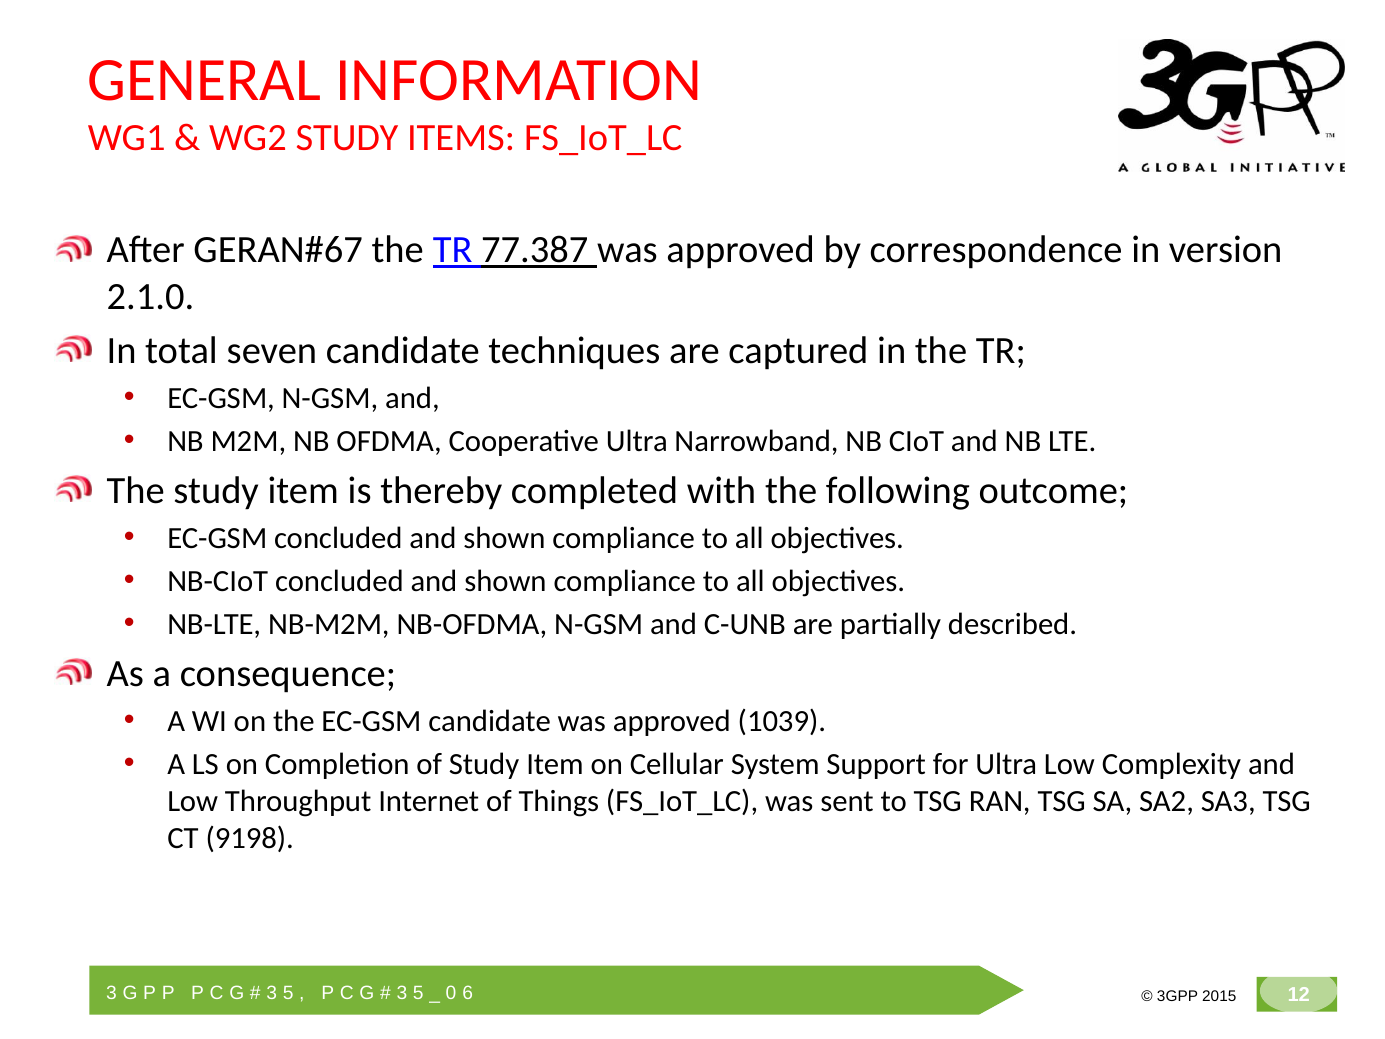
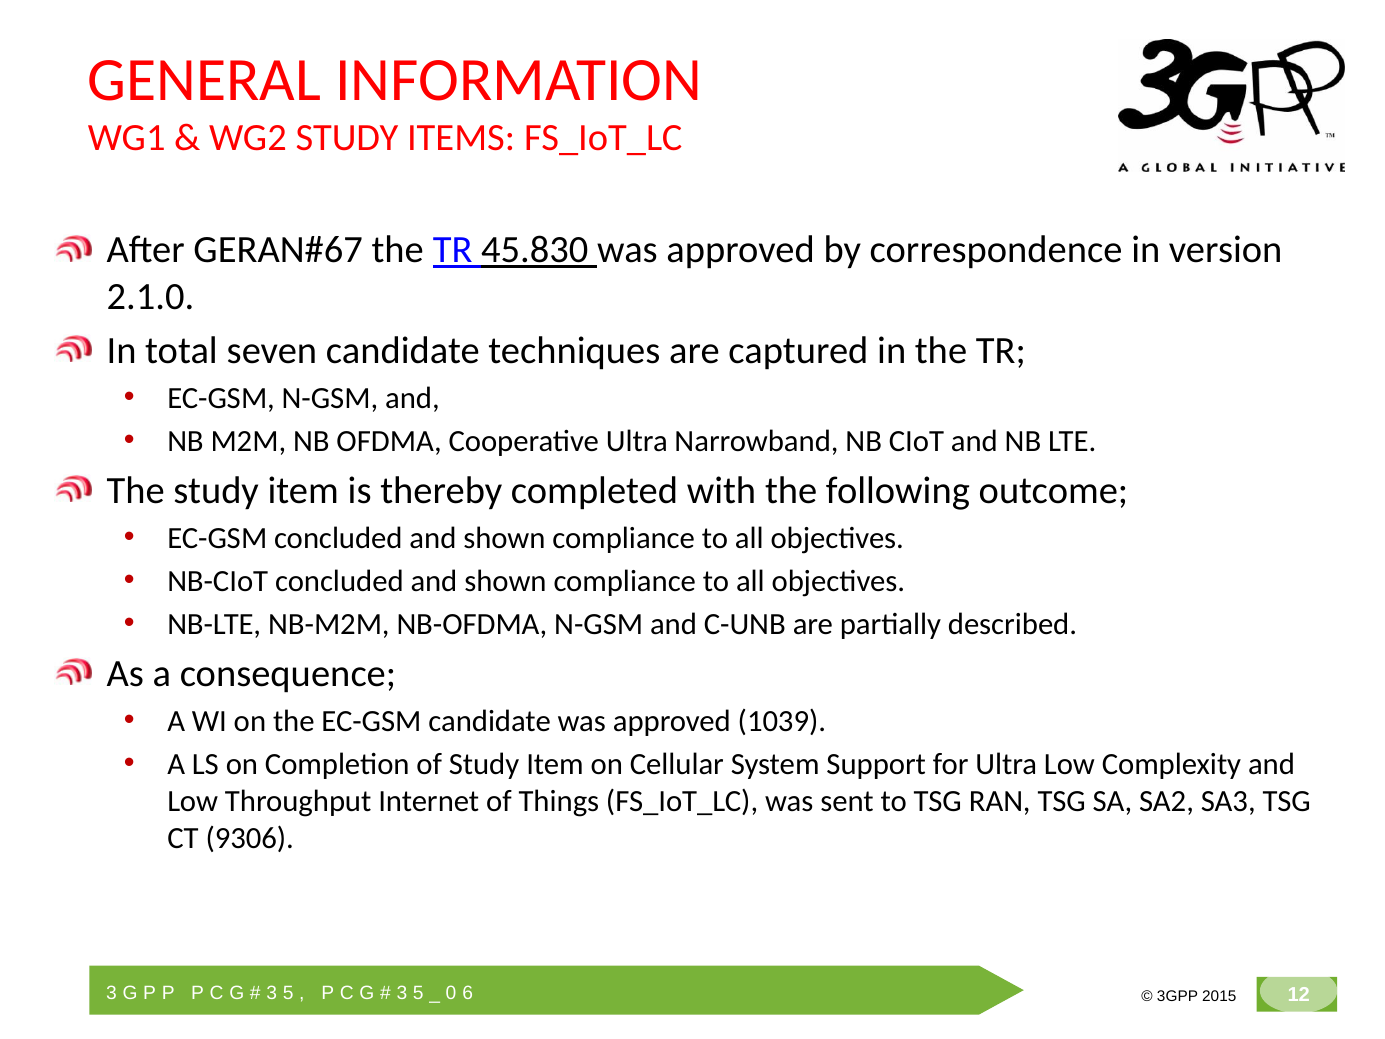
77.387: 77.387 -> 45.830 (535, 250)
9198: 9198 -> 9306 (250, 838)
